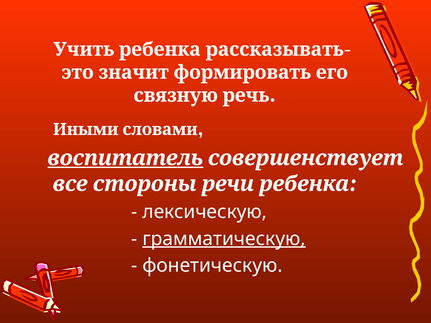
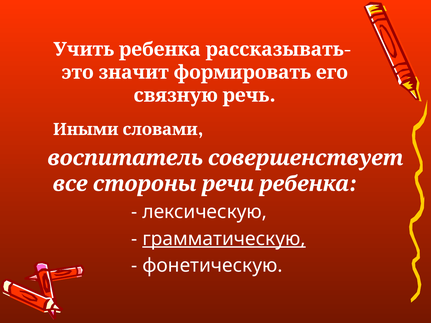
воспитатель underline: present -> none (125, 158)
